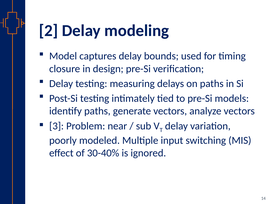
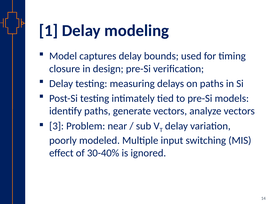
2: 2 -> 1 (49, 31)
